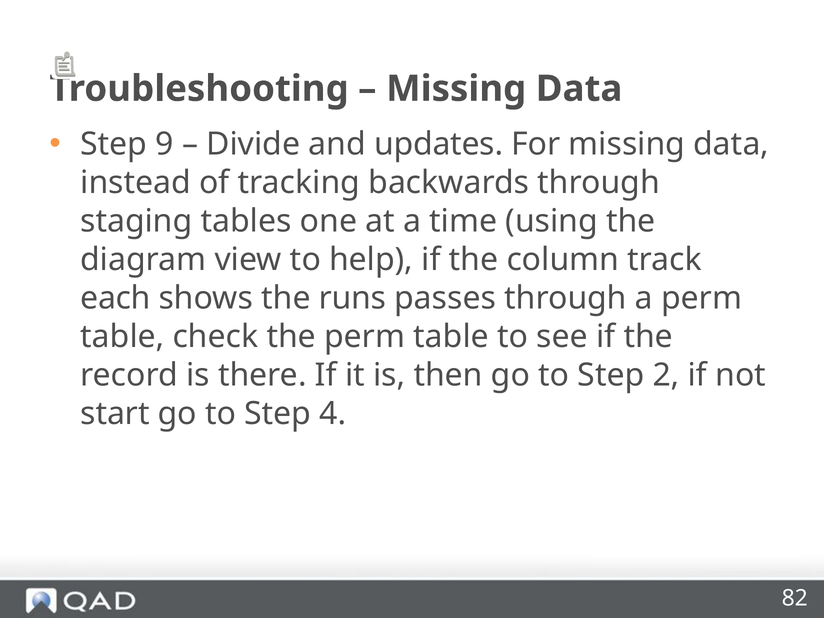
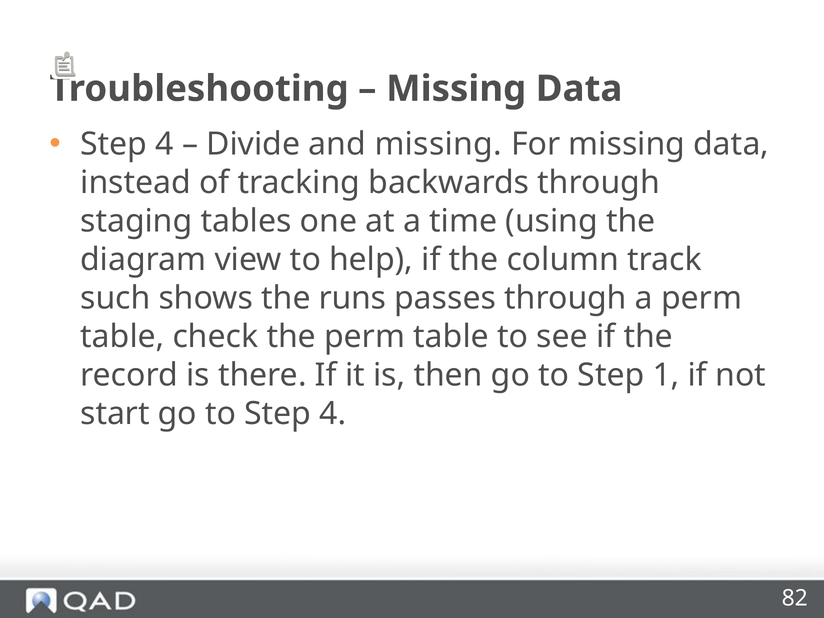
9: 9 -> 4 (165, 144)
and updates: updates -> missing (438, 144)
each: each -> such (115, 298)
2: 2 -> 1 (666, 375)
